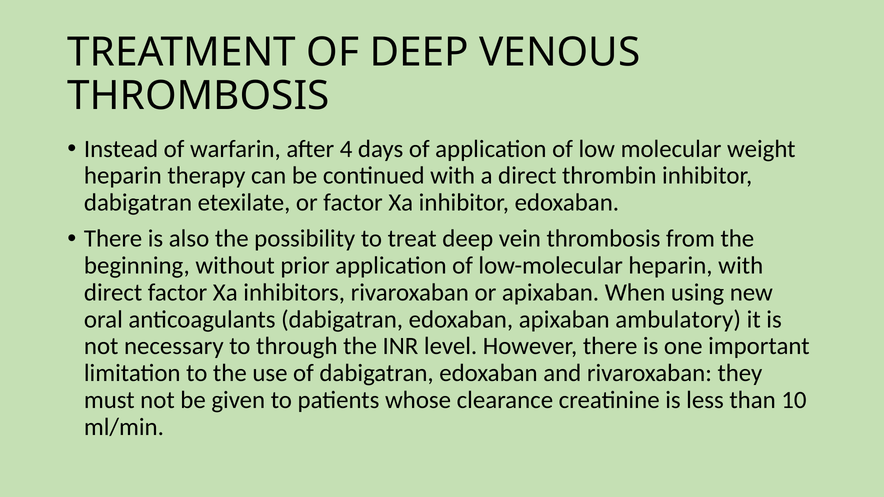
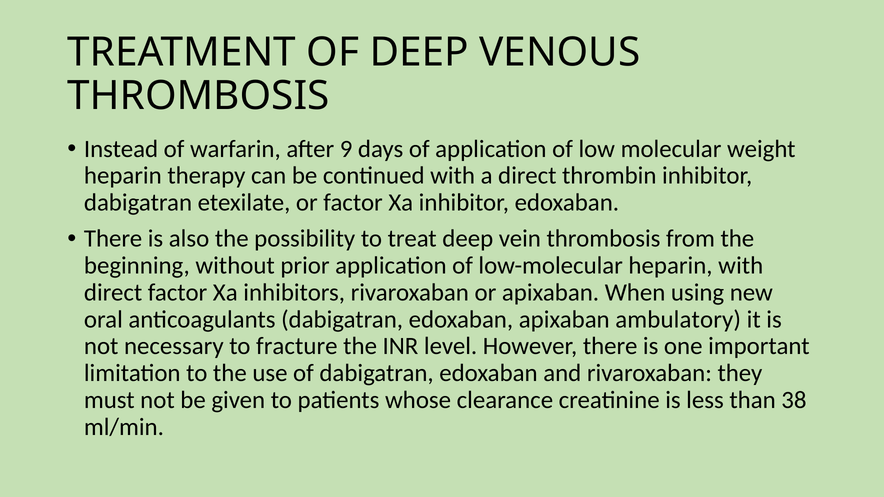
4: 4 -> 9 (346, 149)
through: through -> fracture (297, 346)
10: 10 -> 38 (794, 400)
